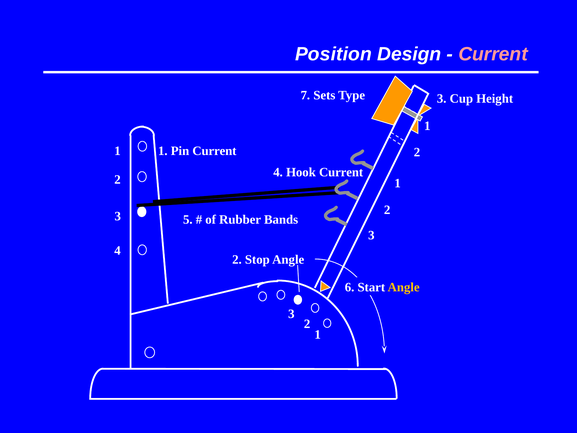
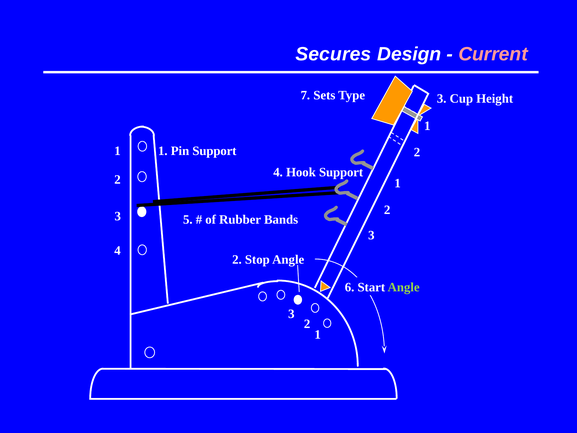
Position: Position -> Secures (333, 54)
Pin Current: Current -> Support (214, 151)
Hook Current: Current -> Support (341, 172)
Angle colour: yellow -> light green (404, 287)
